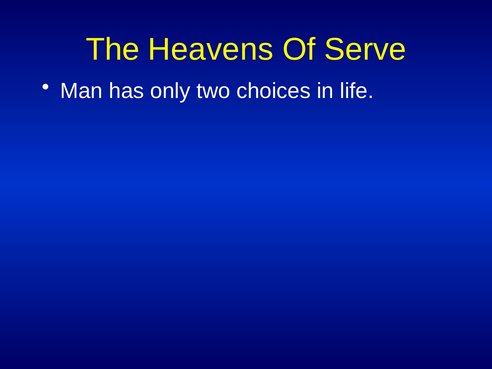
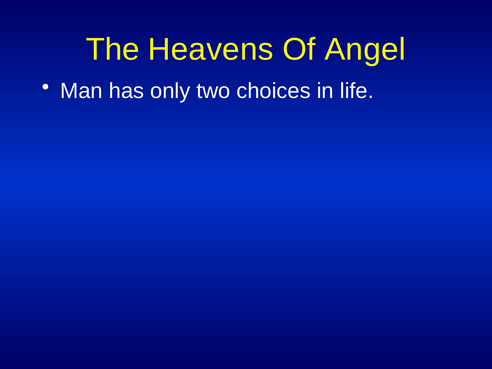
Serve: Serve -> Angel (365, 49)
